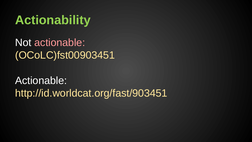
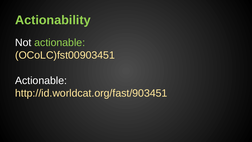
actionable colour: pink -> light green (60, 43)
